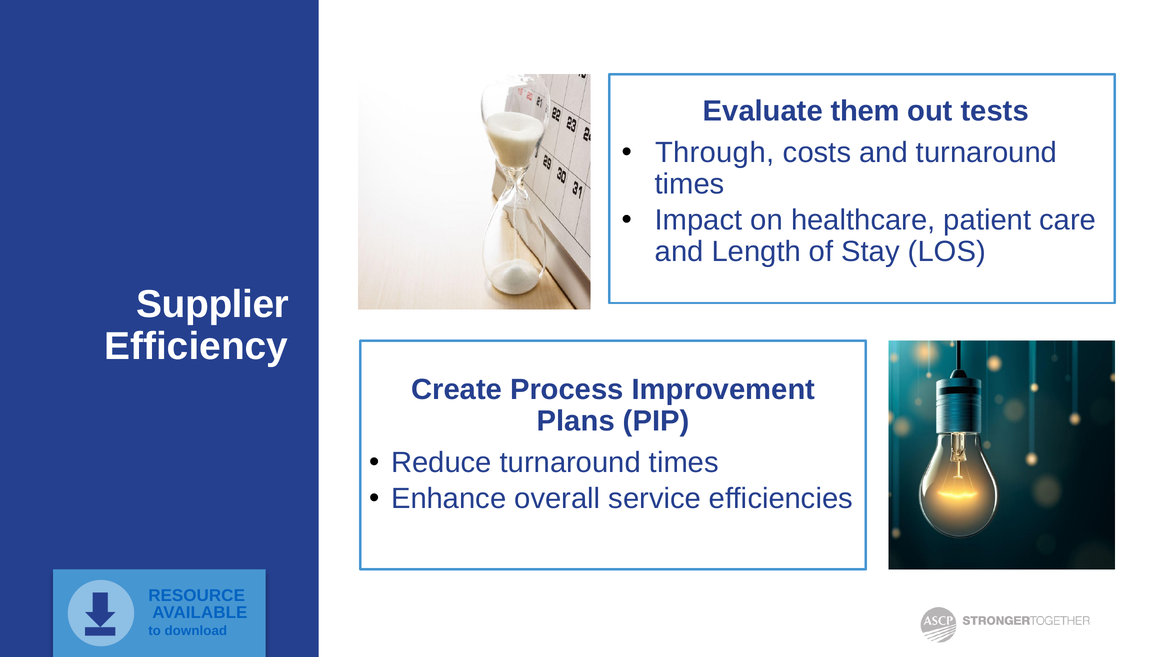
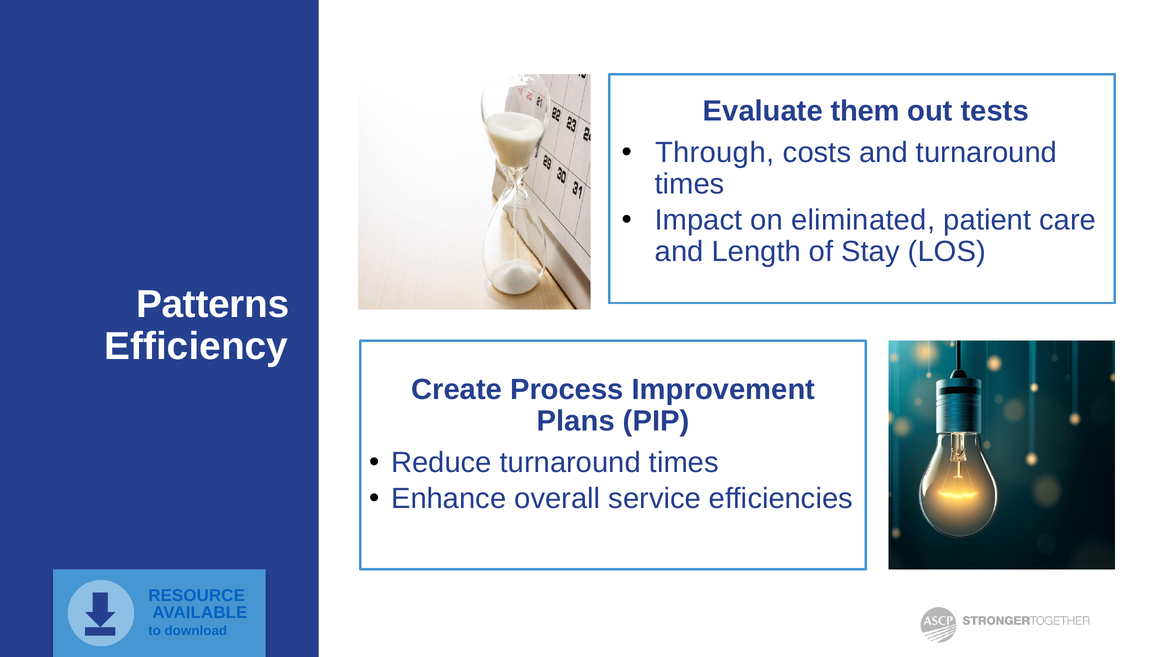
healthcare: healthcare -> eliminated (863, 220)
Supplier: Supplier -> Patterns (213, 304)
